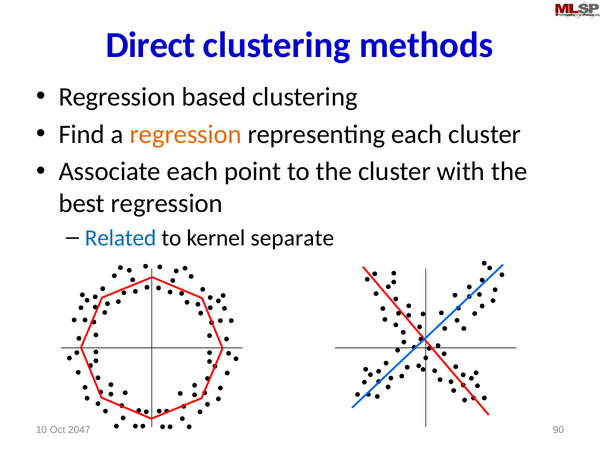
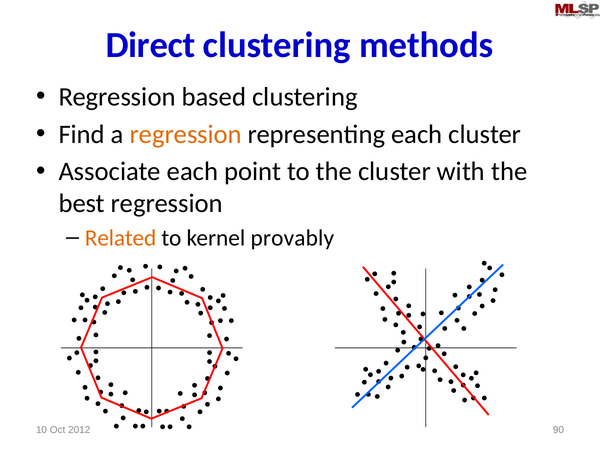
Related colour: blue -> orange (121, 238)
separate: separate -> provably (292, 238)
2047: 2047 -> 2012 (79, 430)
